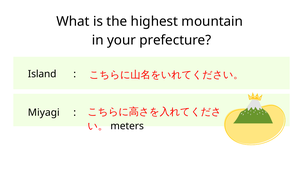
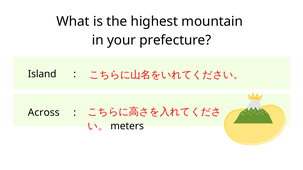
Miyagi: Miyagi -> Across (44, 113)
